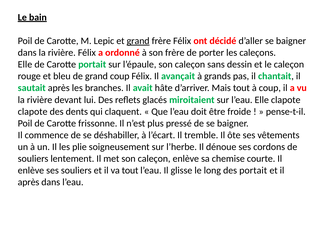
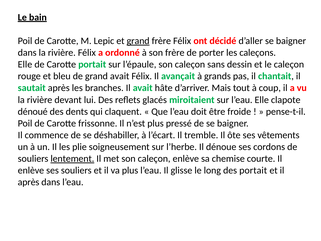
grand coup: coup -> avait (120, 76)
clapote: clapote -> dénoué (33, 111)
lentement underline: none -> present (72, 158)
va tout: tout -> plus (130, 170)
